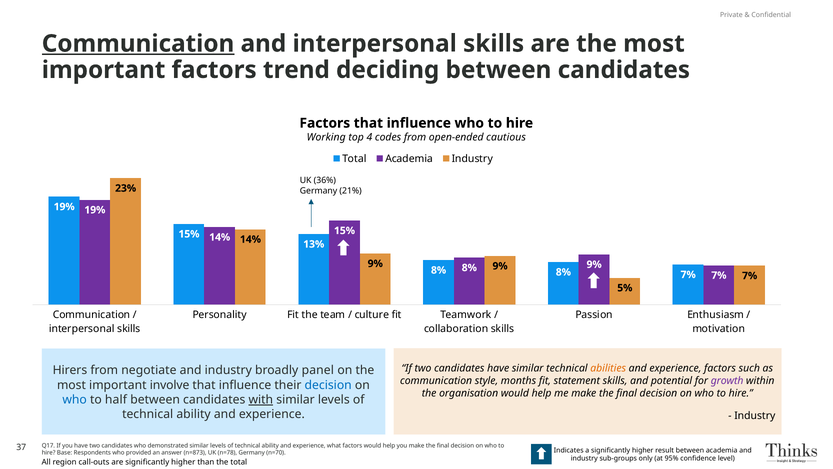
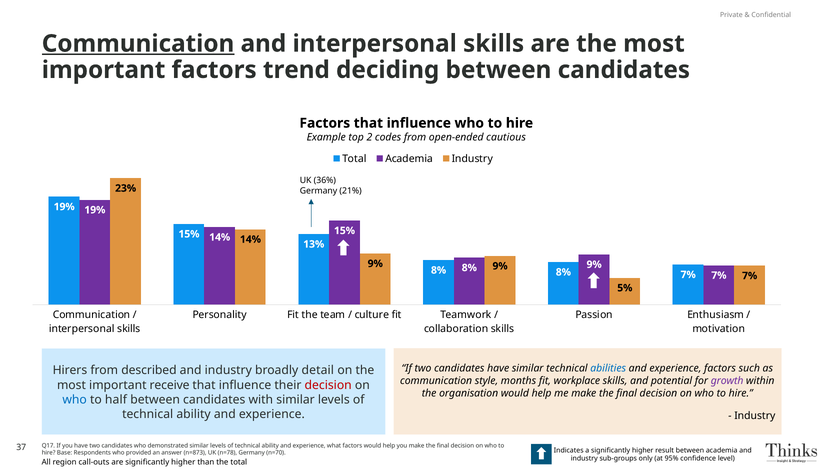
Working: Working -> Example (326, 137)
4: 4 -> 2 (369, 137)
abilities colour: orange -> blue (608, 368)
negotiate: negotiate -> described (149, 370)
panel: panel -> detail (318, 370)
statement: statement -> workplace (577, 380)
involve: involve -> receive (170, 385)
decision colour: blue -> red (328, 385)
with underline: present -> none (261, 399)
